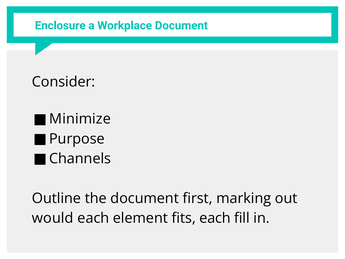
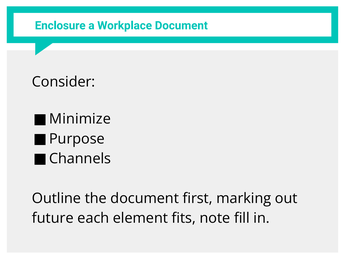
would: would -> future (53, 218)
fits each: each -> note (215, 218)
